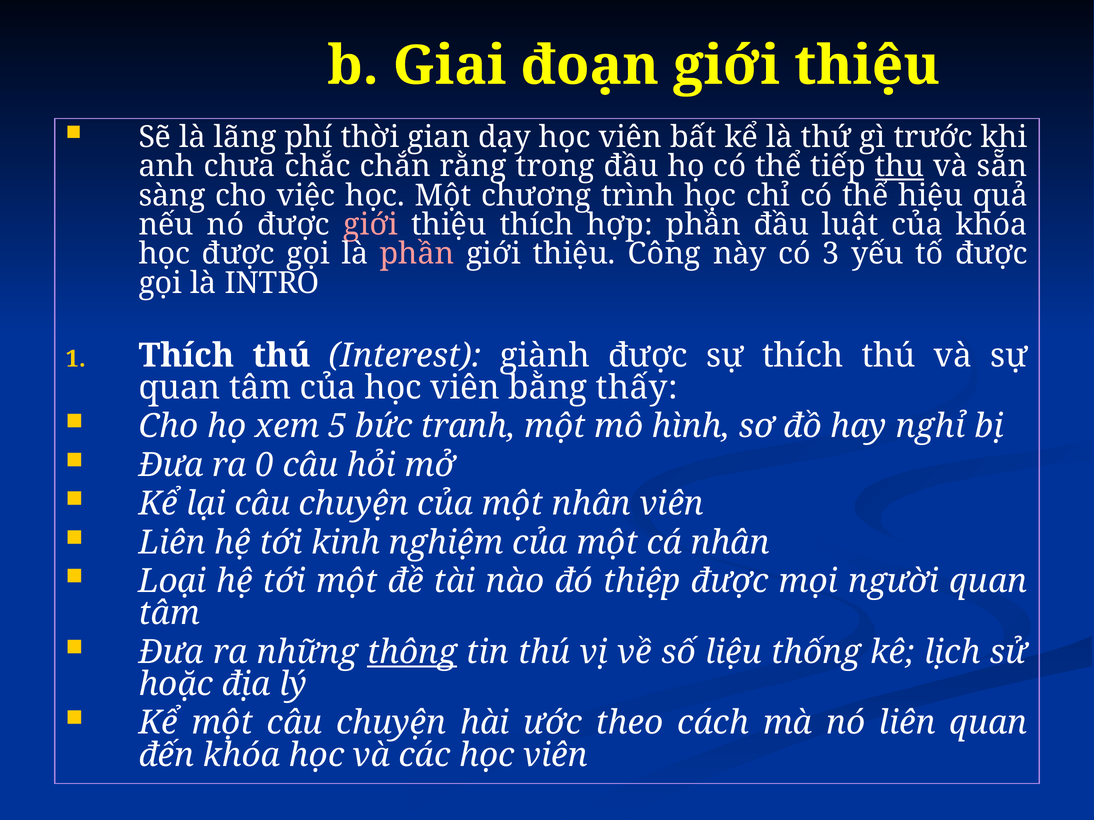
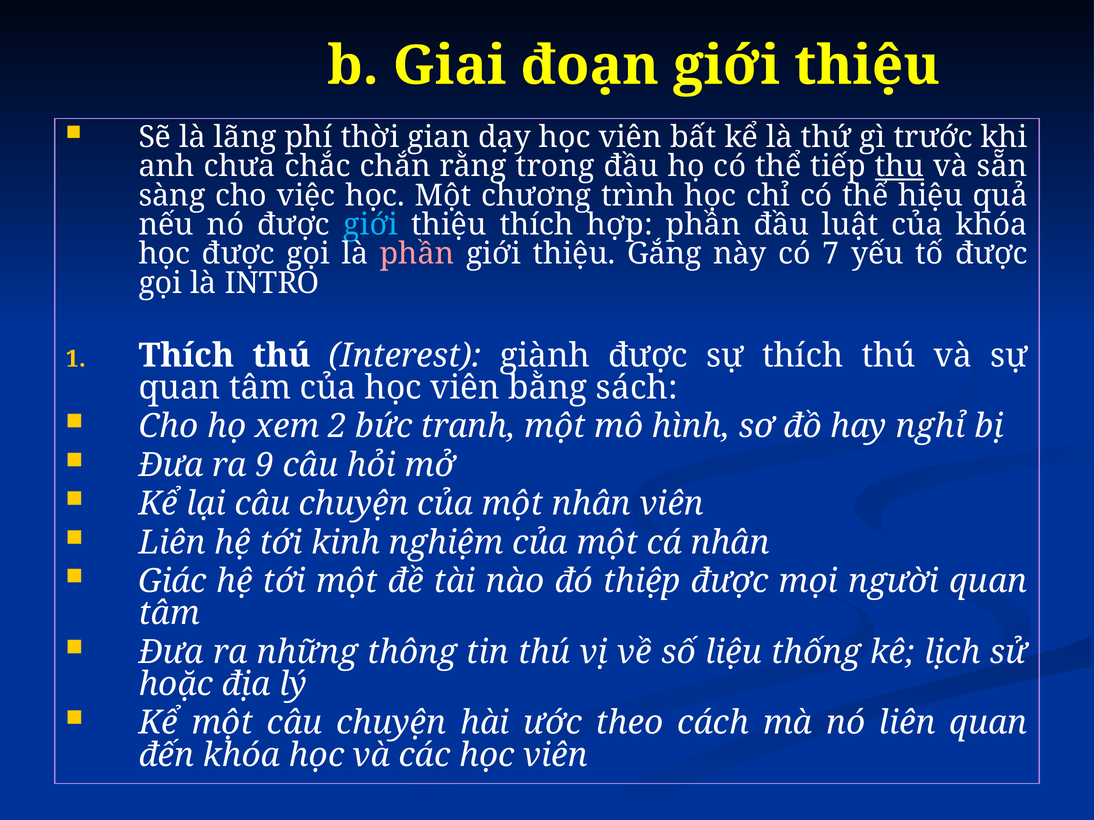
giới colour: pink -> light blue (371, 225)
Công: Công -> Gắng (664, 254)
3: 3 -> 7 (831, 254)
thấy: thấy -> sách (637, 388)
5: 5 -> 2 (337, 427)
0: 0 -> 9 (265, 465)
Loại: Loại -> Giác (172, 582)
thông underline: present -> none (412, 653)
